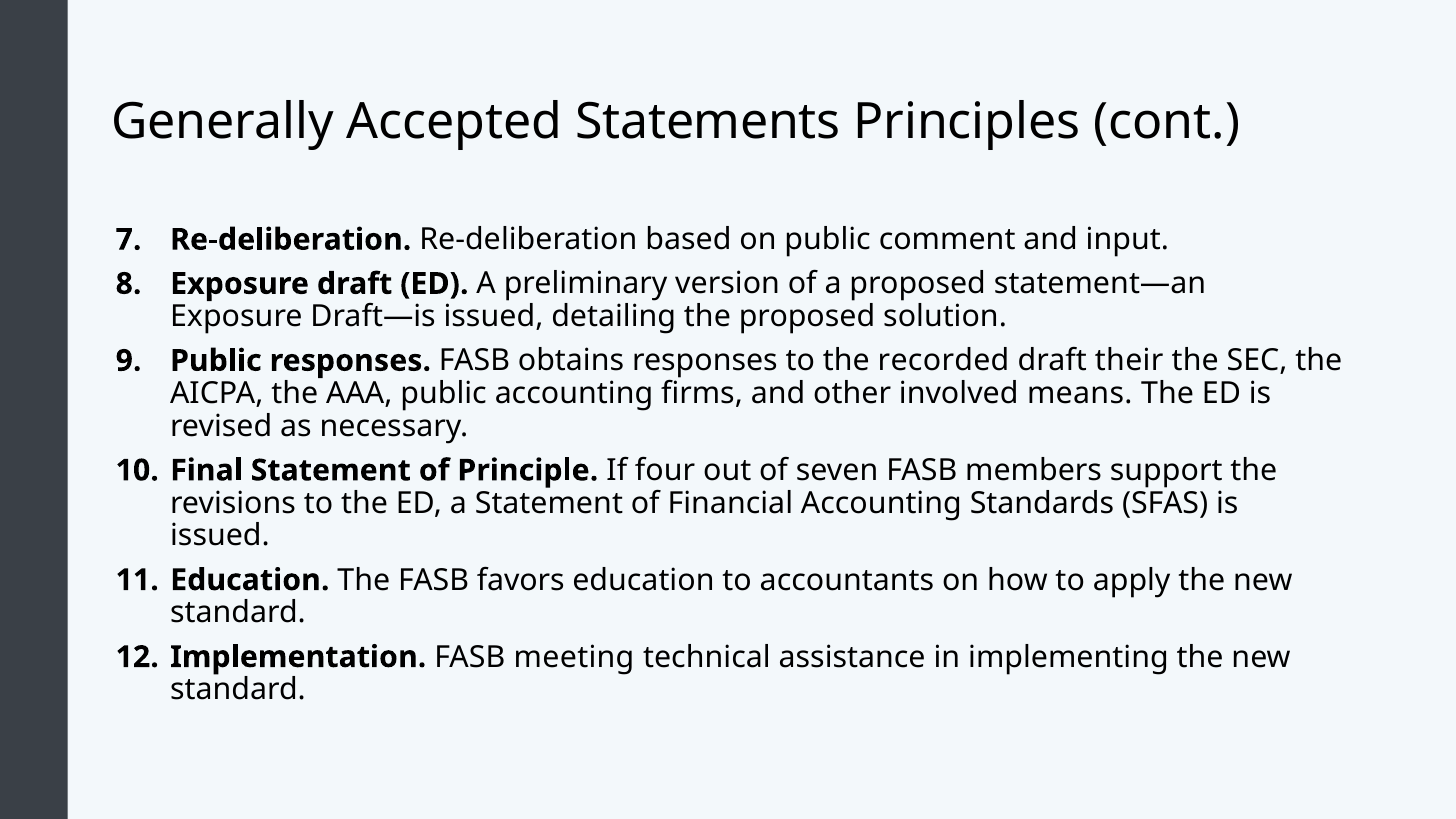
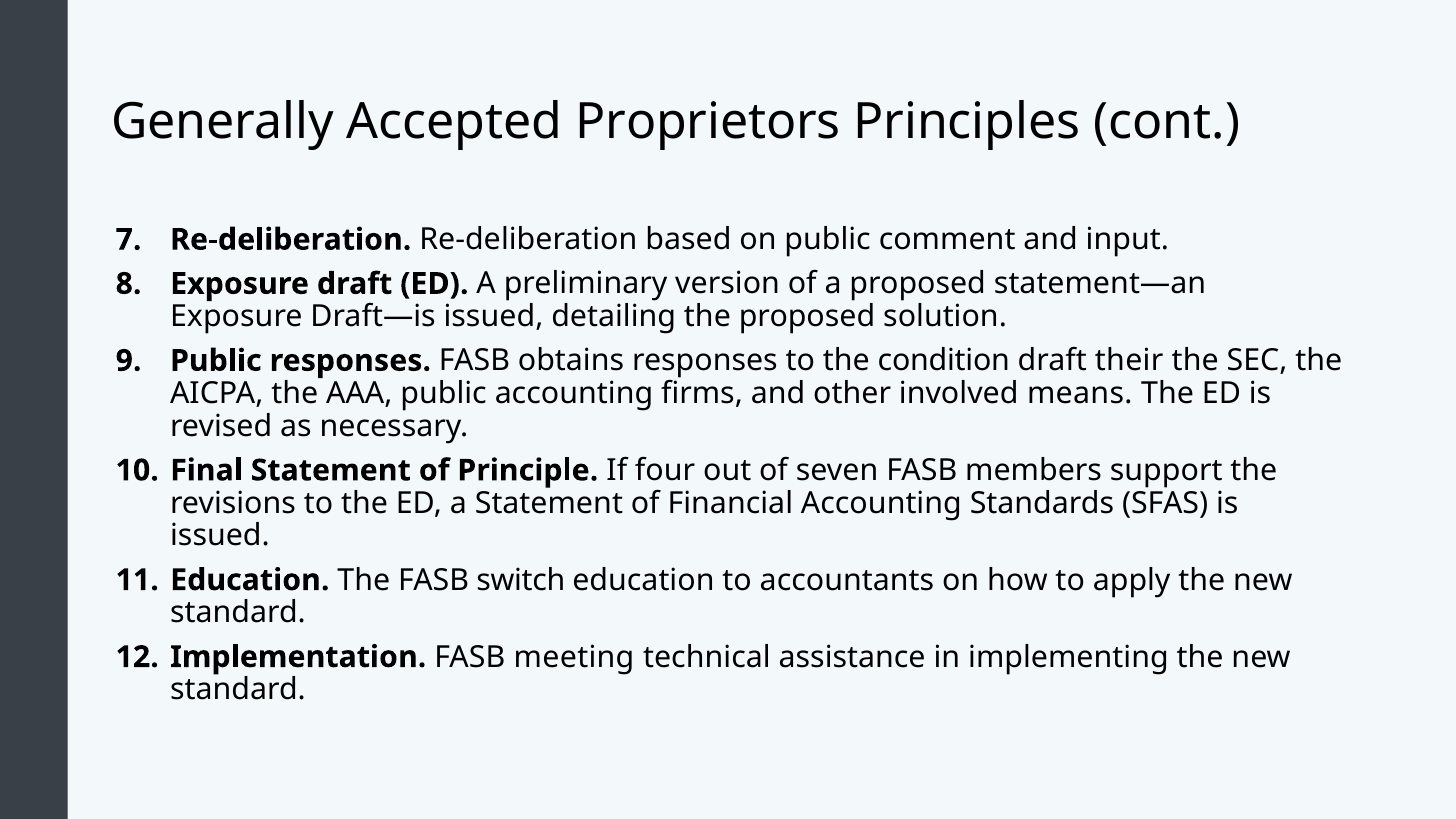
Statements: Statements -> Proprietors (708, 122)
recorded: recorded -> condition (944, 361)
favors: favors -> switch (521, 580)
